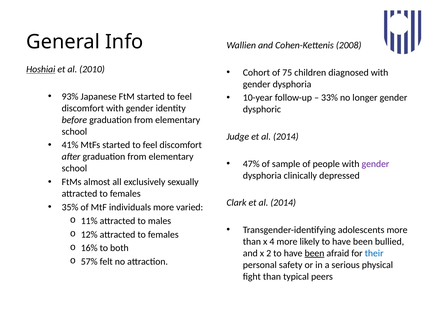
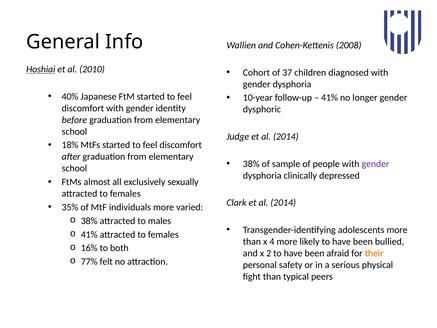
75: 75 -> 37 (287, 72)
93%: 93% -> 40% (70, 96)
33%: 33% -> 41% (330, 98)
41%: 41% -> 18% (70, 145)
47%: 47% -> 38% (251, 164)
11%: 11% -> 38% (89, 221)
12%: 12% -> 41% (89, 234)
been underline: present -> none (314, 253)
their colour: blue -> orange (374, 253)
57%: 57% -> 77% (89, 262)
